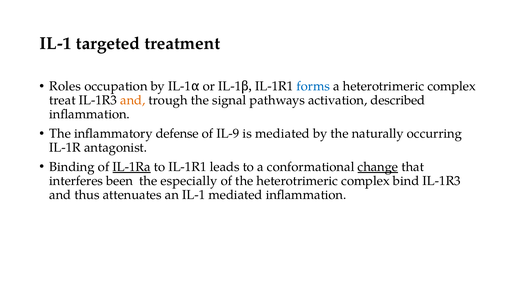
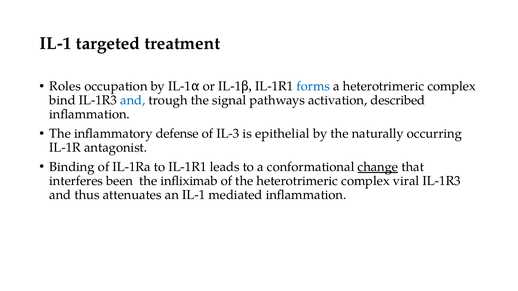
treat: treat -> bind (62, 100)
and colour: orange -> blue (133, 100)
IL-9: IL-9 -> IL-3 (228, 134)
is mediated: mediated -> epithelial (282, 134)
IL-1Ra underline: present -> none (132, 167)
especially: especially -> infliximab (189, 181)
bind: bind -> viral (406, 181)
